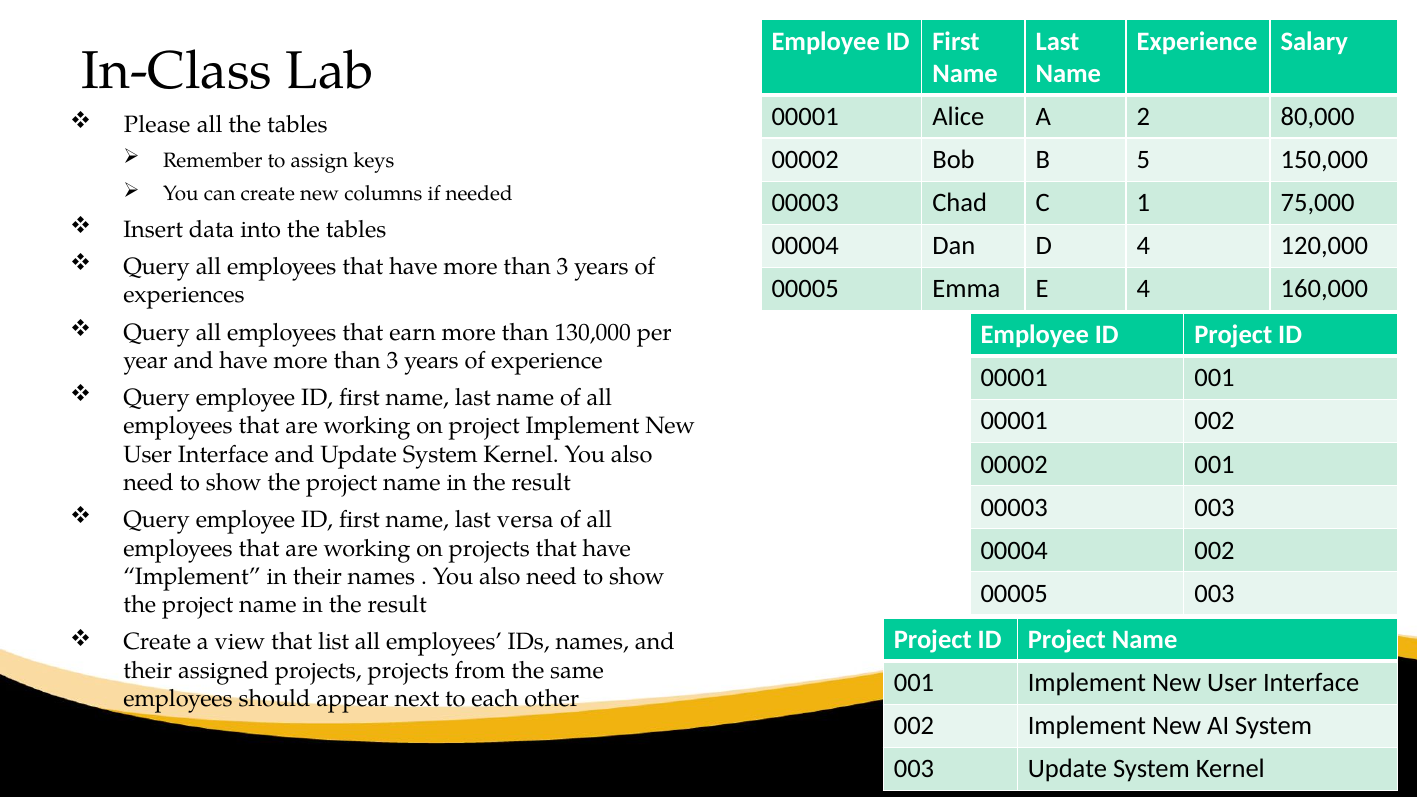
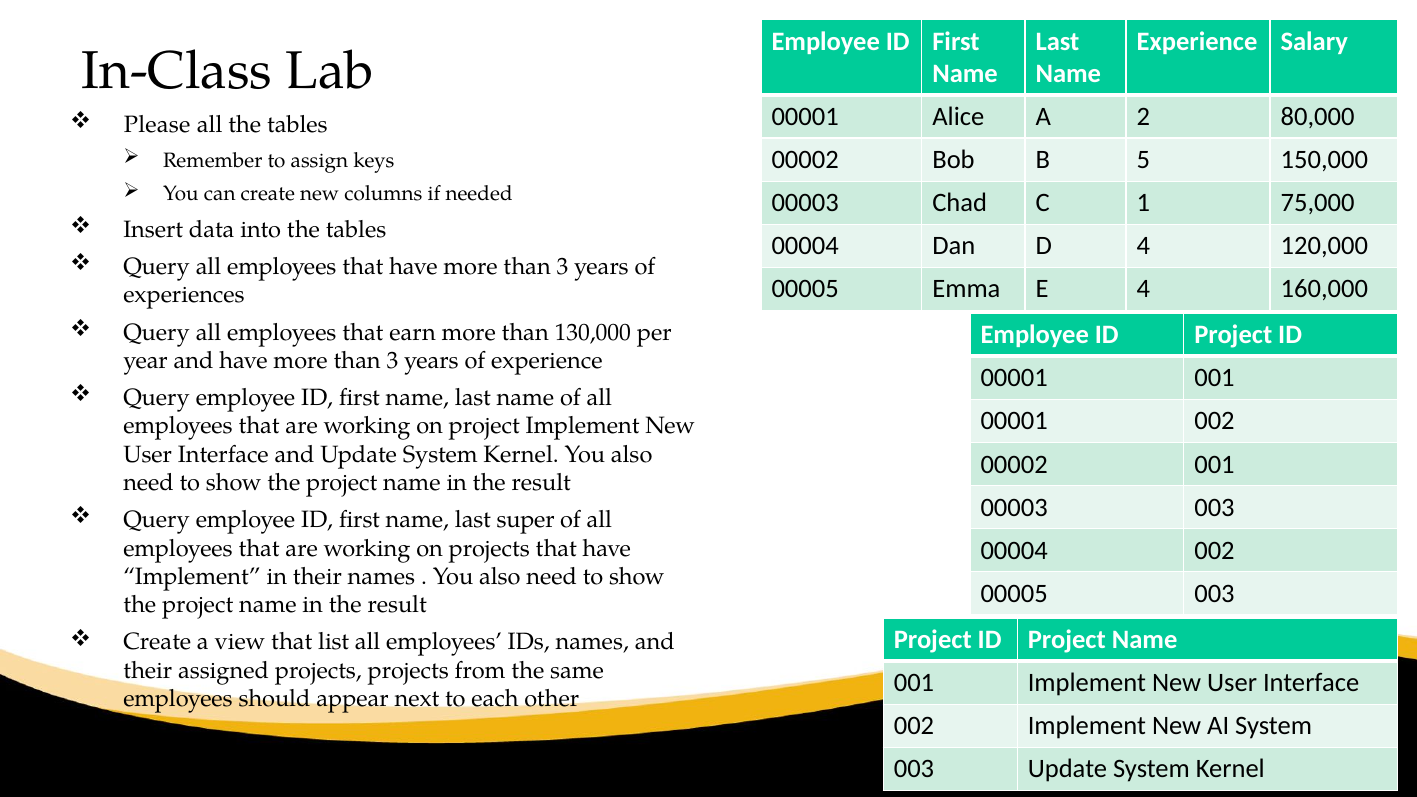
versa: versa -> super (526, 520)
